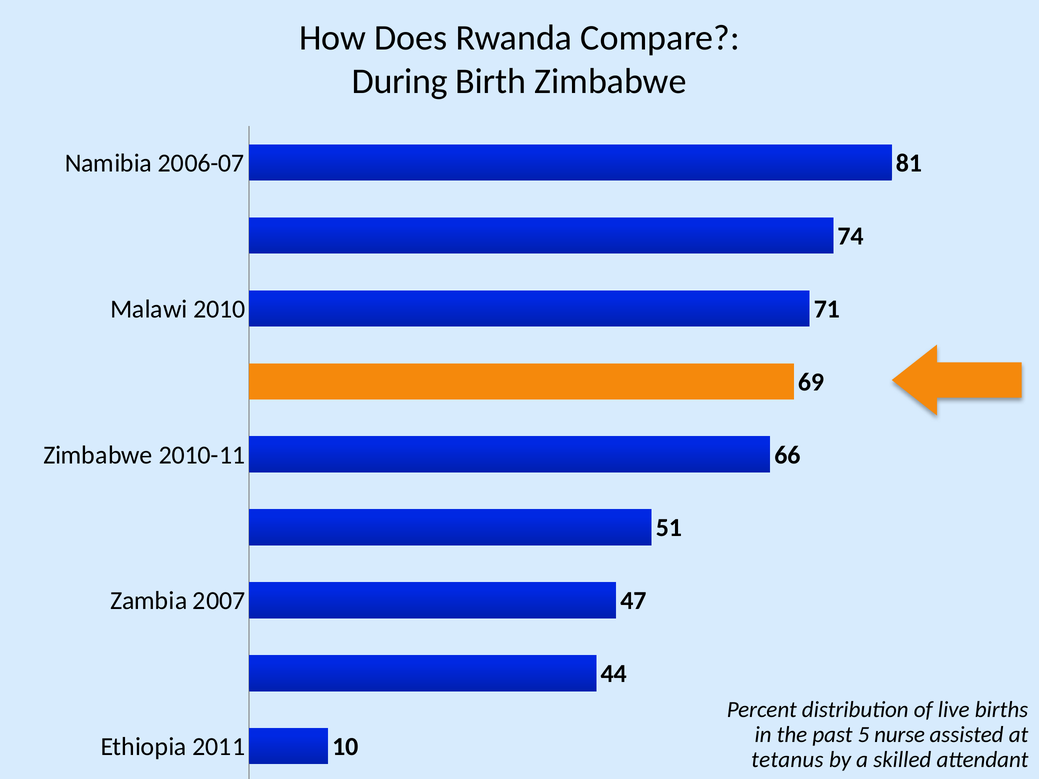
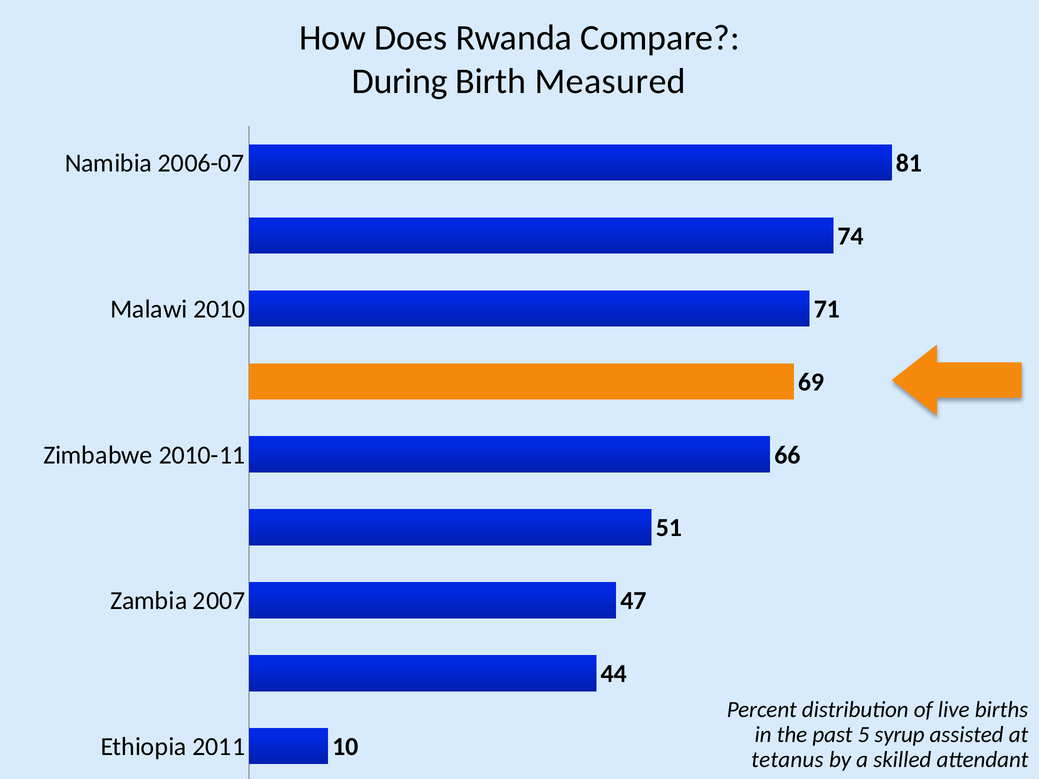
Birth Zimbabwe: Zimbabwe -> Measured (610, 81)
nurse: nurse -> syrup (900, 735)
